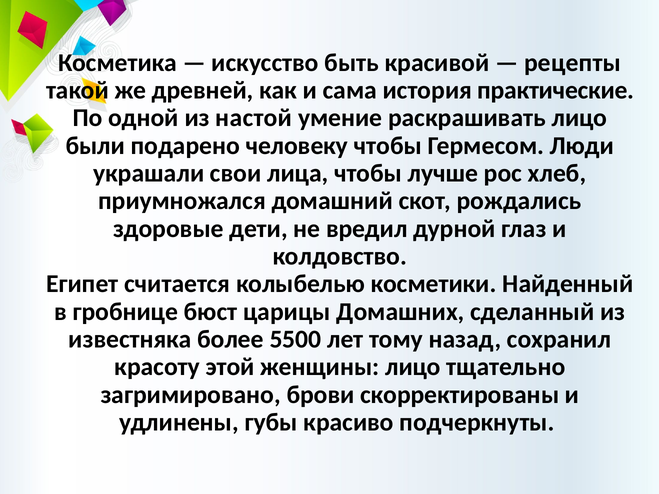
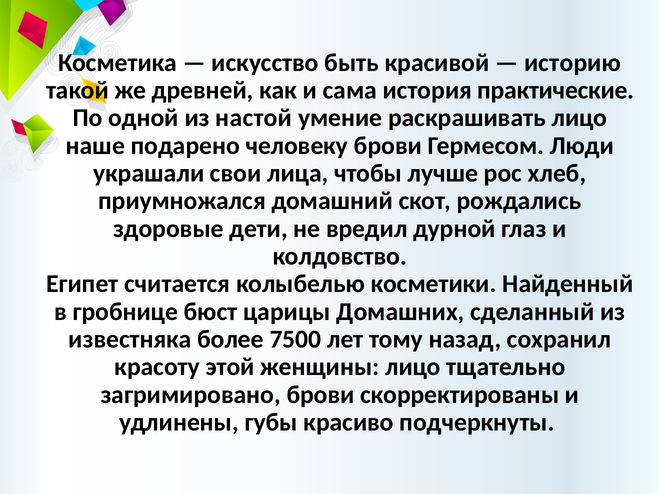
рецепты: рецепты -> историю (573, 63)
были: были -> наше (95, 146)
человеку чтобы: чтобы -> брови (388, 146)
5500: 5500 -> 7500 (295, 340)
